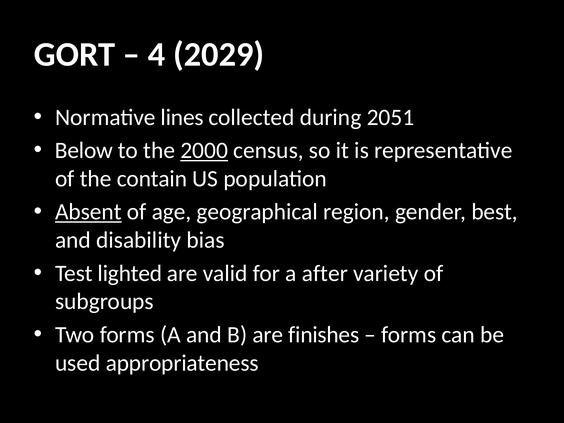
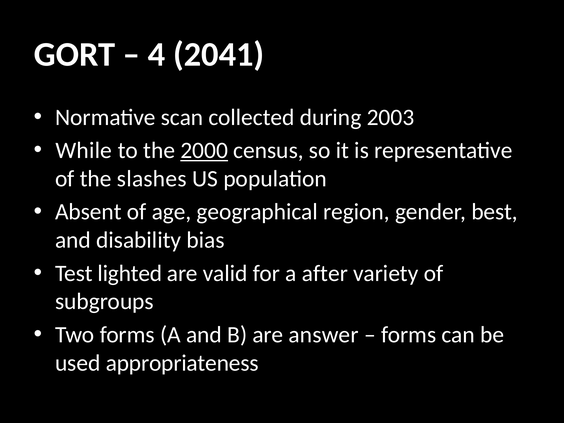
2029: 2029 -> 2041 (219, 55)
lines: lines -> scan (182, 117)
2051: 2051 -> 2003 (390, 117)
Below: Below -> While (84, 150)
contain: contain -> slashes (152, 179)
Absent underline: present -> none (88, 212)
finishes: finishes -> answer (324, 335)
